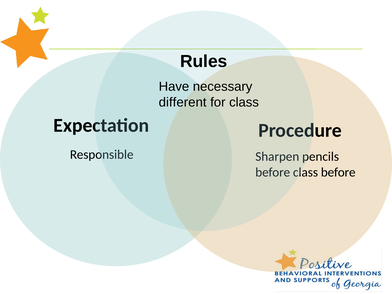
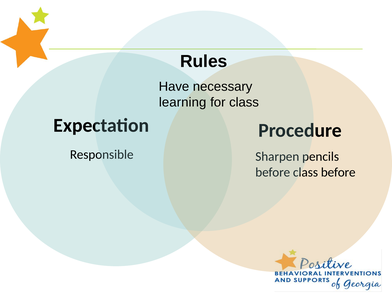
different: different -> learning (183, 102)
